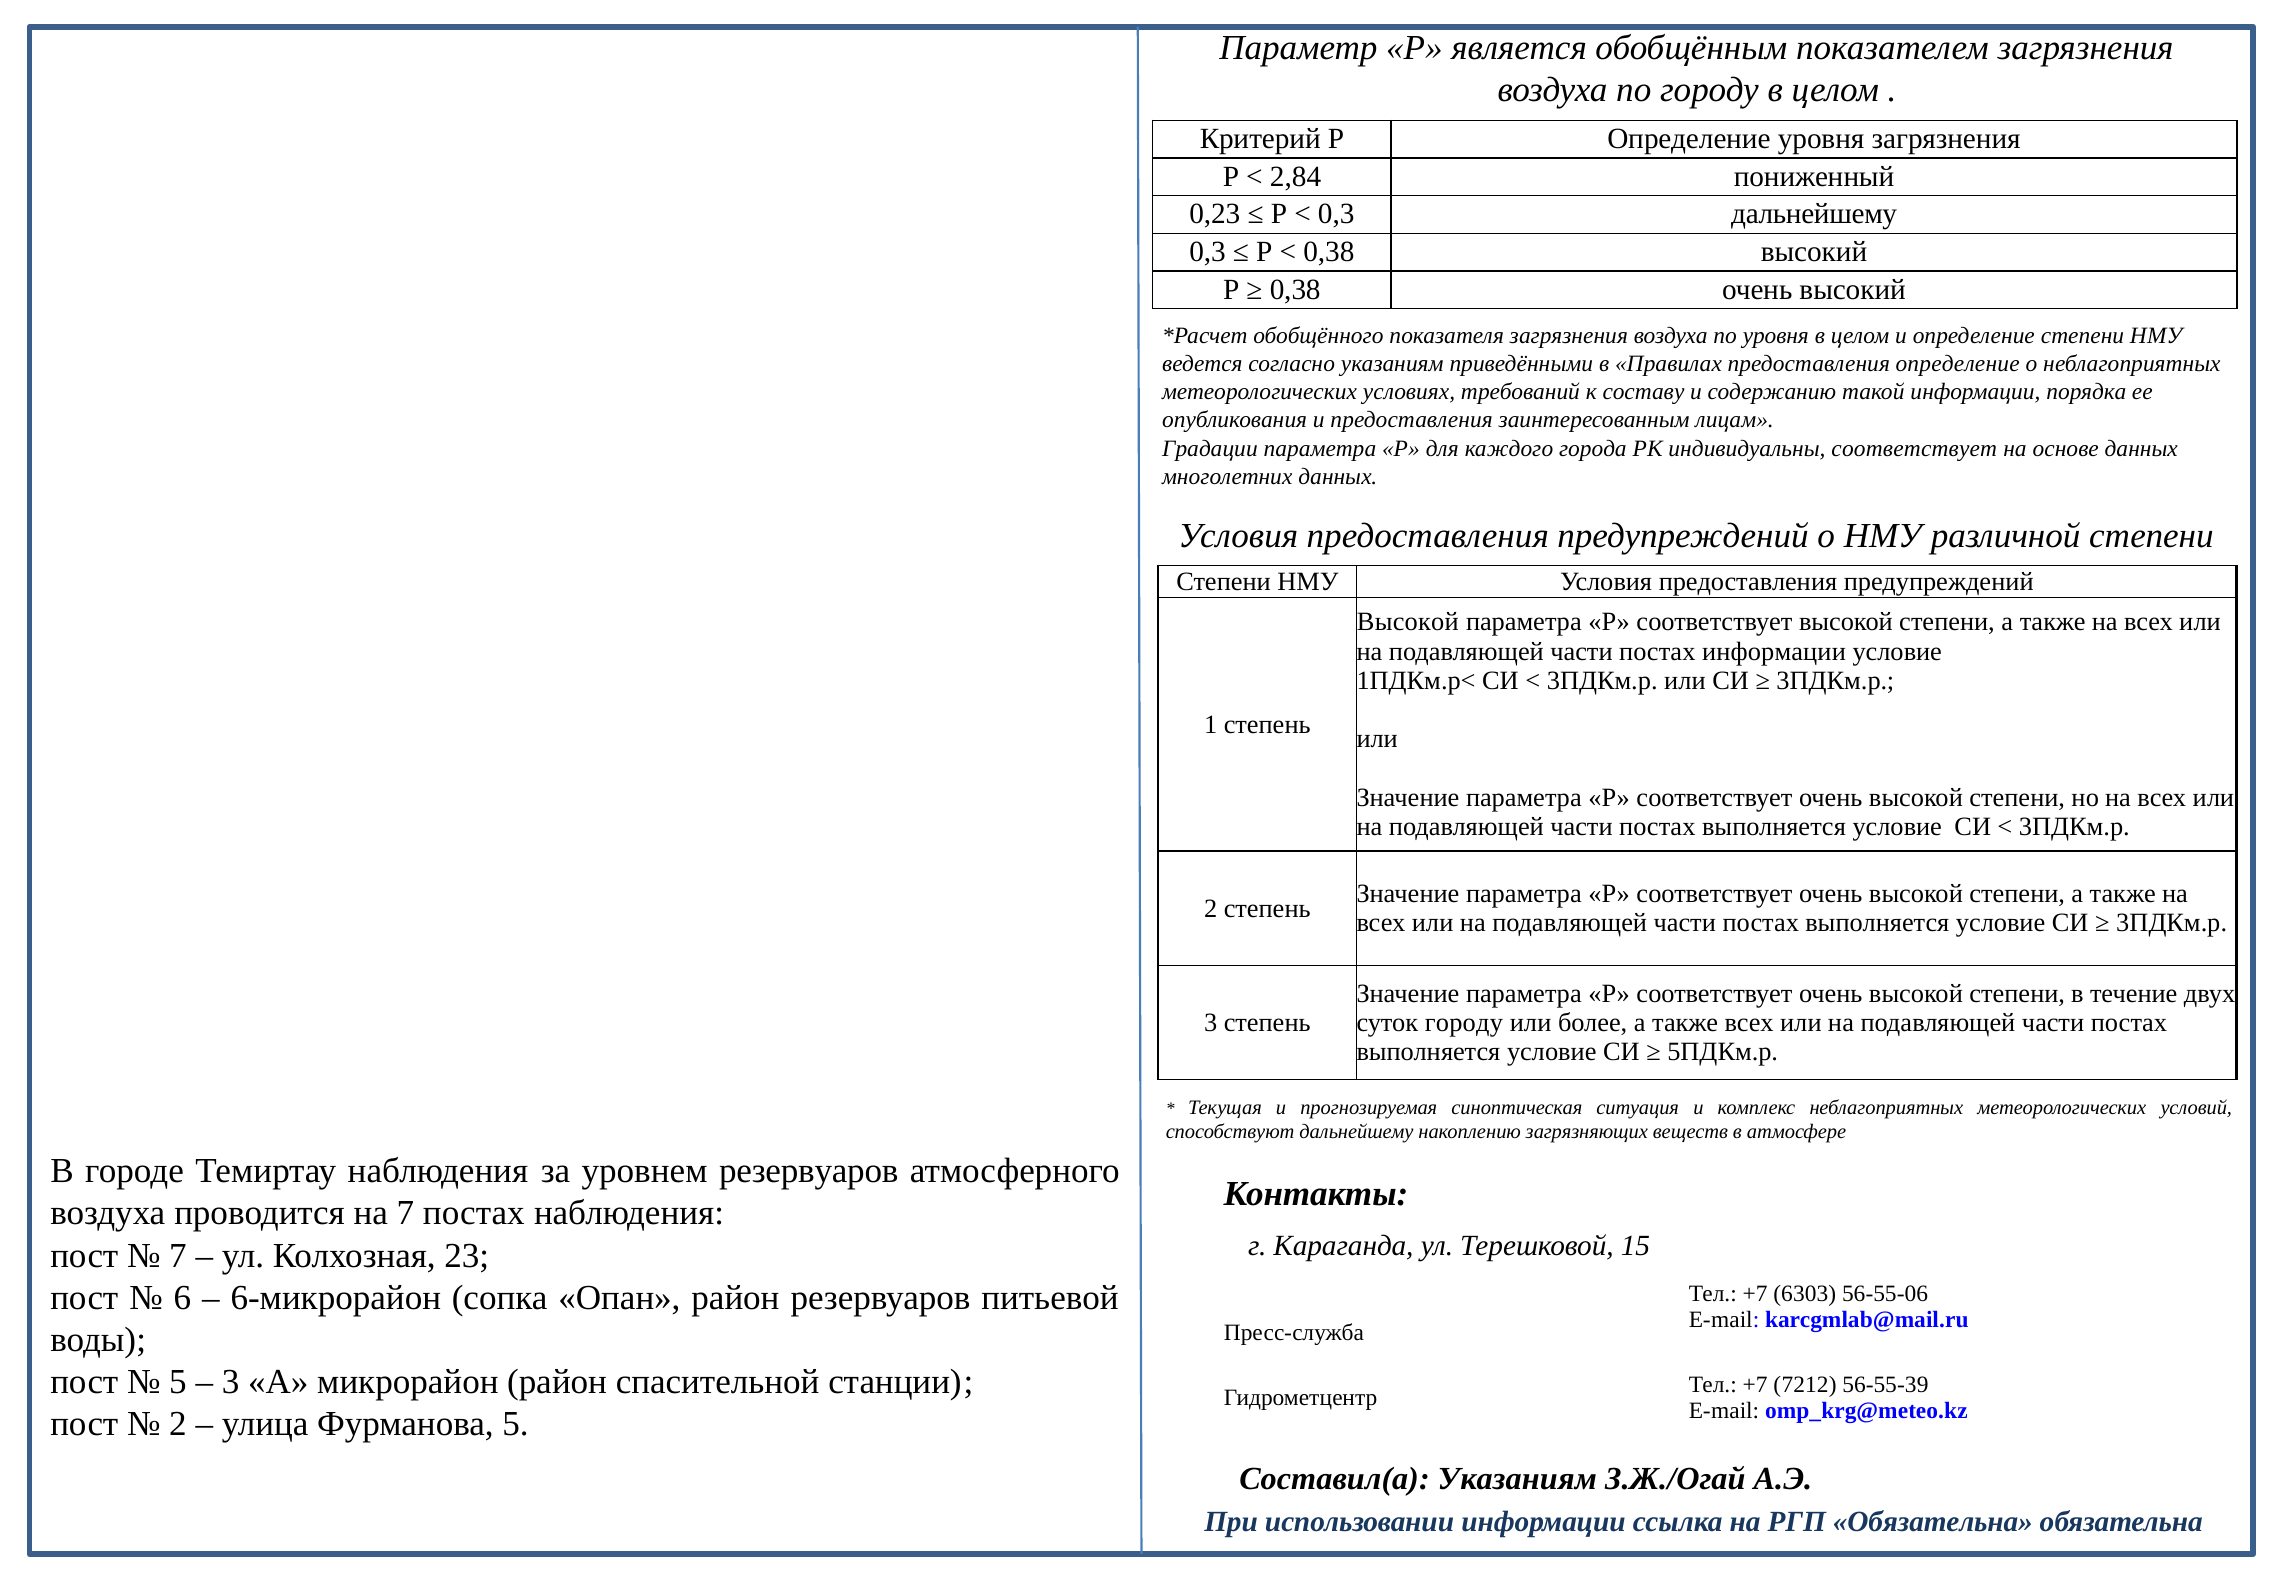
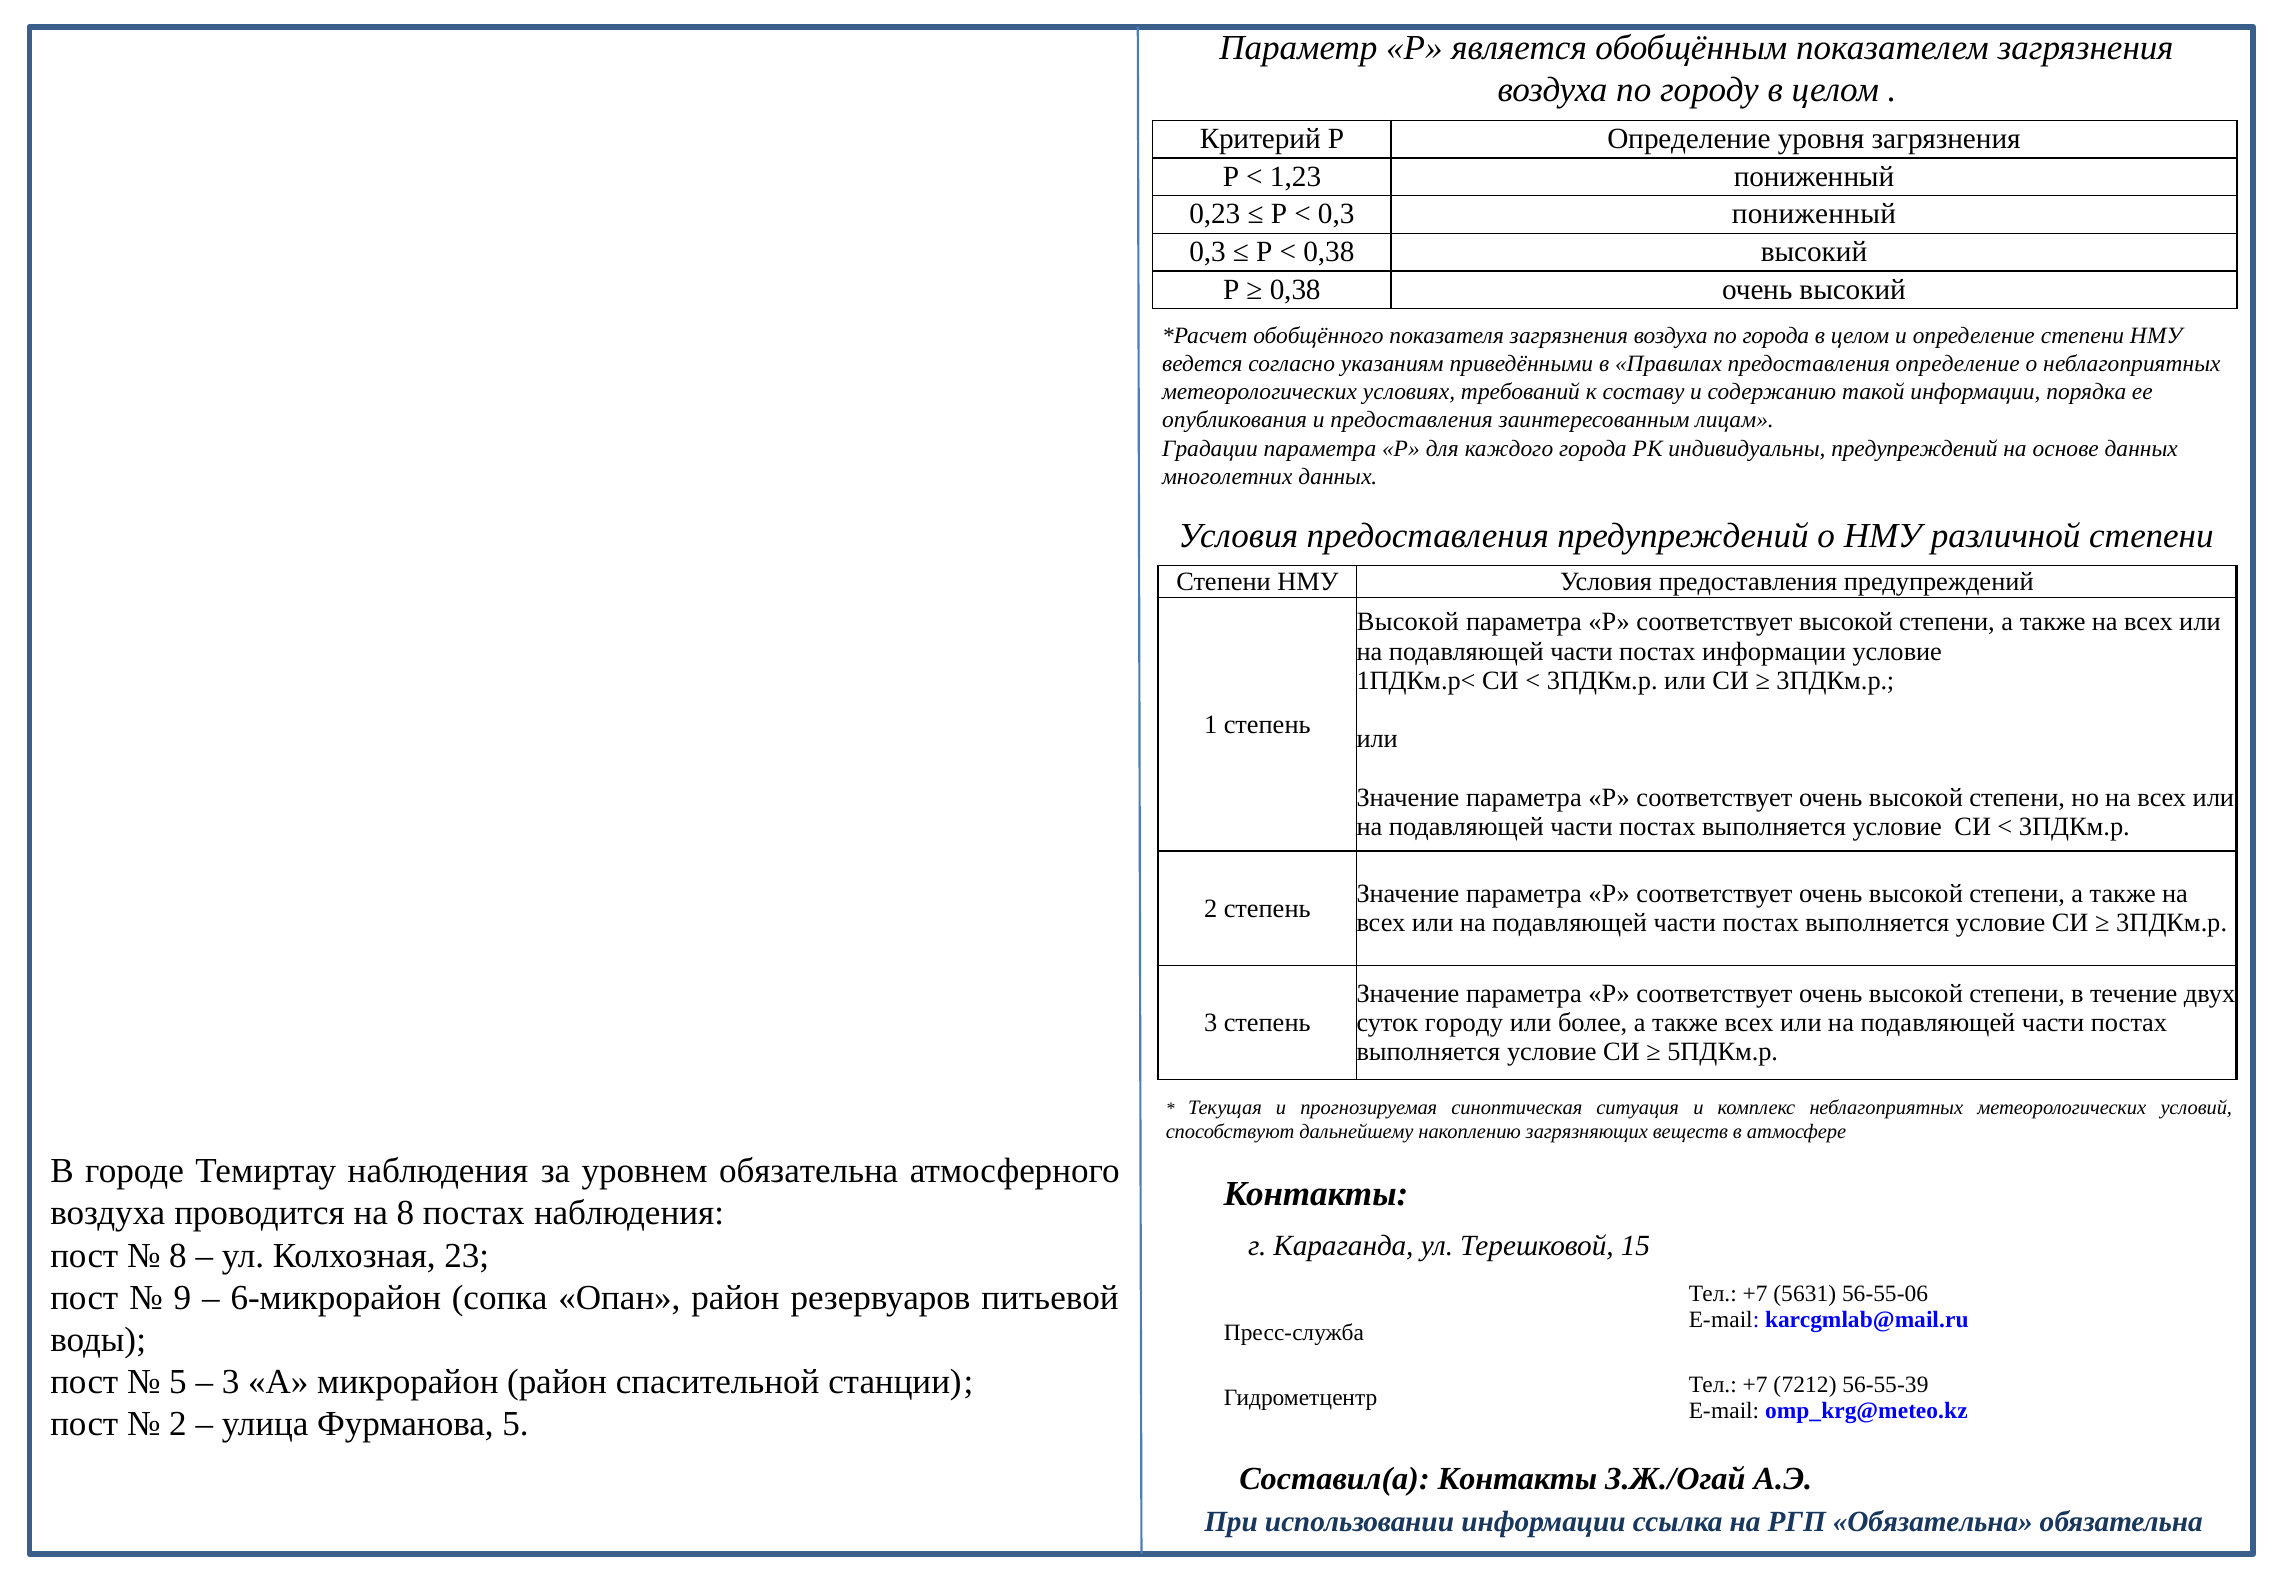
2,84: 2,84 -> 1,23 (1296, 177)
0,3 дальнейшему: дальнейшему -> пониженный (1814, 214)
по уровня: уровня -> города (1776, 336)
индивидуальны соответствует: соответствует -> предупреждений (1915, 448)
уровнем резервуаров: резервуаров -> обязательна (809, 1171)
на 7: 7 -> 8 (405, 1213)
7: 7 -> 8 (178, 1255)
6: 6 -> 9 (182, 1297)
6303: 6303 -> 5631 (1805, 1293)
Составил(а Указаниям: Указаниям -> Контакты (1517, 1478)
